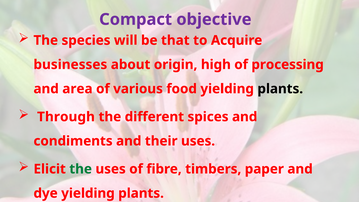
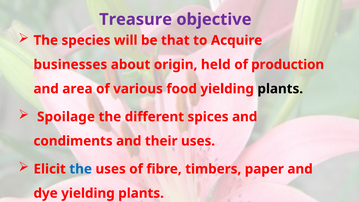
Compact: Compact -> Treasure (136, 19)
high: high -> held (216, 65)
processing: processing -> production (288, 65)
Through: Through -> Spoilage (66, 117)
the colour: green -> blue (81, 169)
